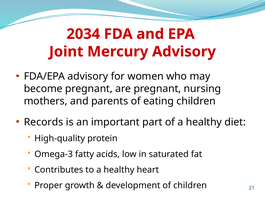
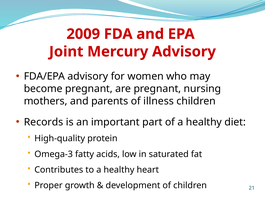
2034: 2034 -> 2009 (83, 34)
eating: eating -> illness (159, 101)
